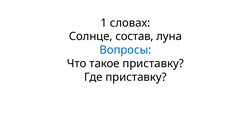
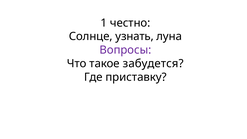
словах: словах -> честно (130, 23)
состав: состав -> узнать (135, 36)
Вопросы colour: blue -> purple (125, 50)
такое приставку: приставку -> забудется (153, 64)
